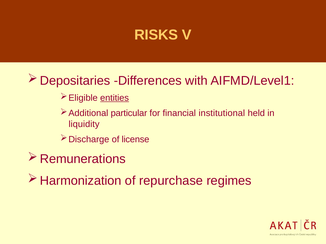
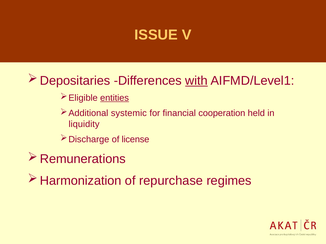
RISKS: RISKS -> ISSUE (156, 35)
with underline: none -> present (196, 81)
particular: particular -> systemic (129, 113)
institutional: institutional -> cooperation (222, 113)
